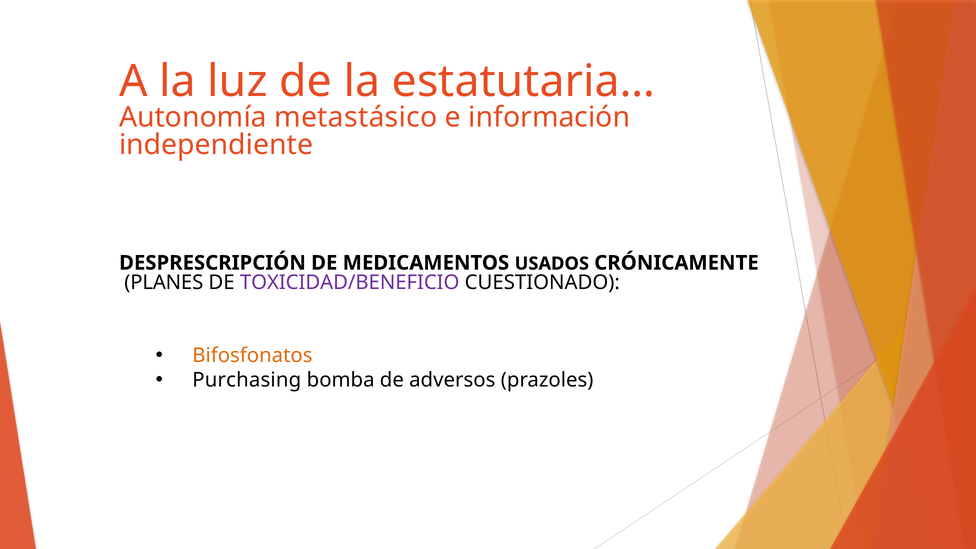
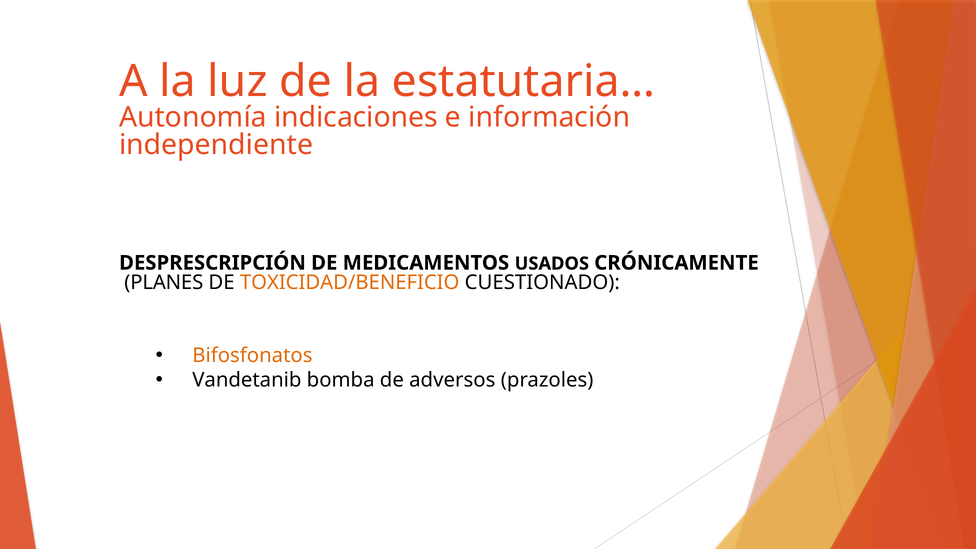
metastásico: metastásico -> indicaciones (356, 117)
TOXICIDAD/BENEFICIO colour: purple -> orange (350, 282)
Purchasing: Purchasing -> Vandetanib (247, 380)
